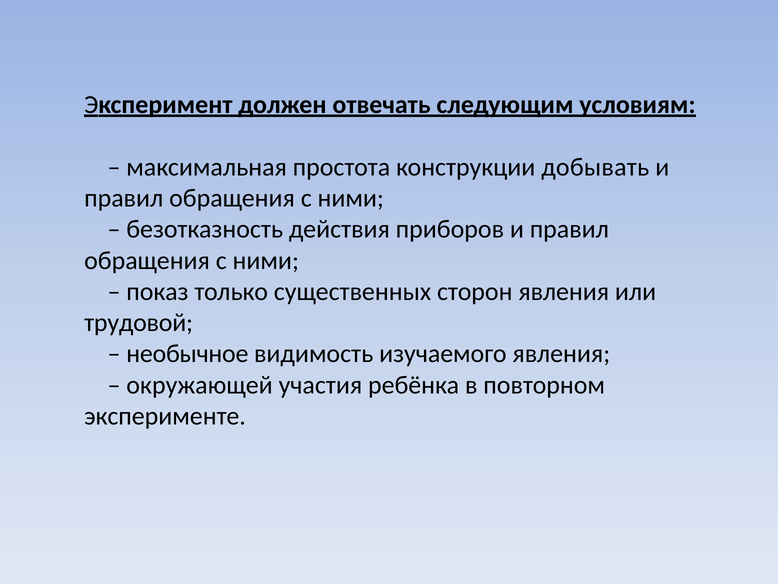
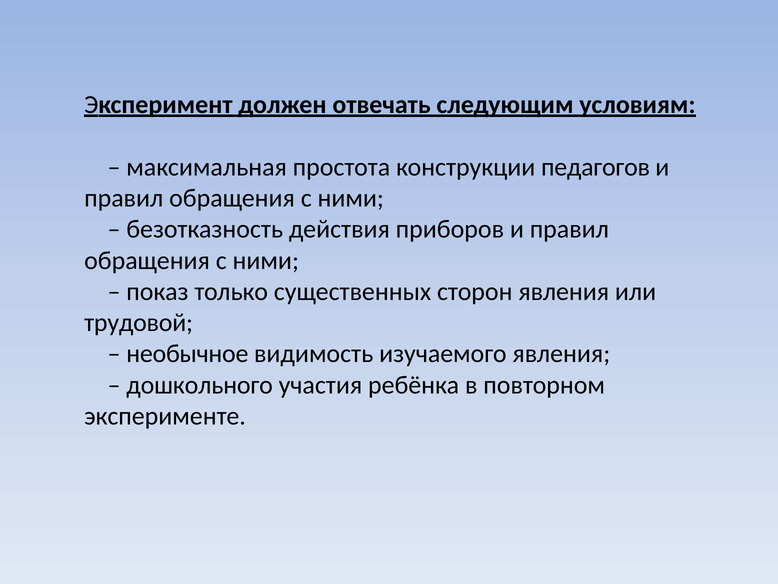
добывать: добывать -> педагогов (596, 167)
окружающей: окружающей -> дошкольного (200, 385)
